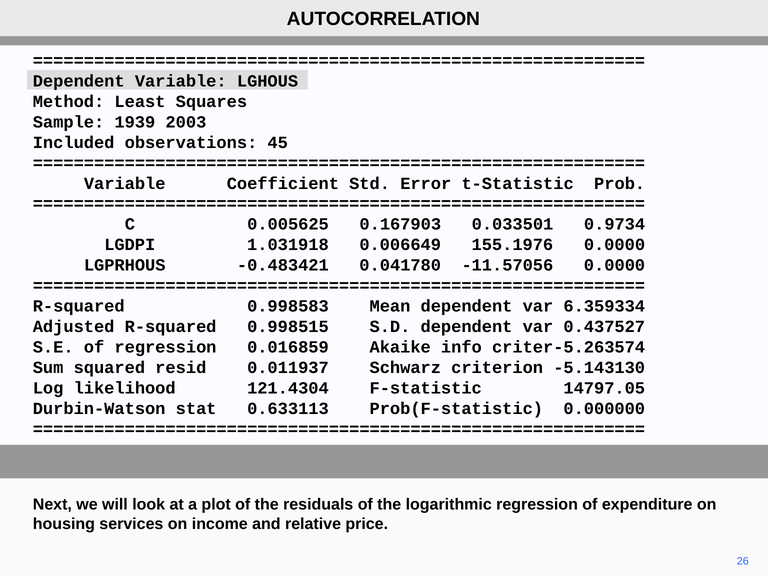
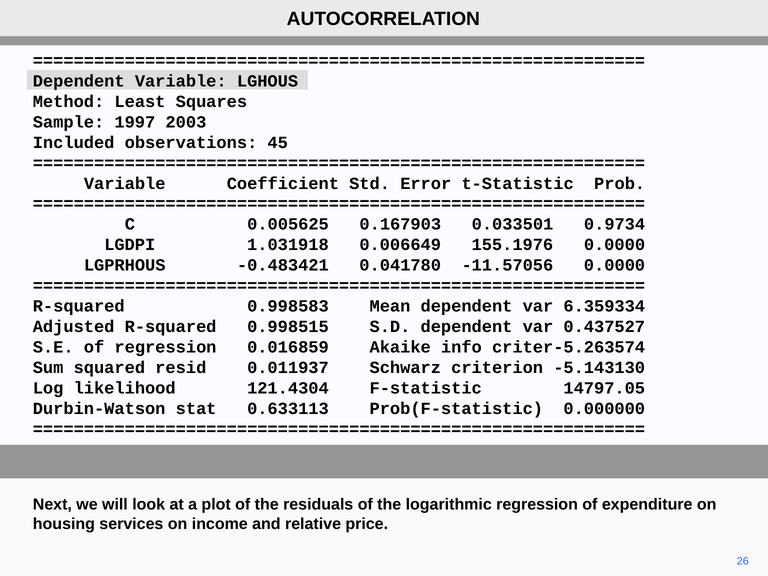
1939: 1939 -> 1997 (135, 122)
